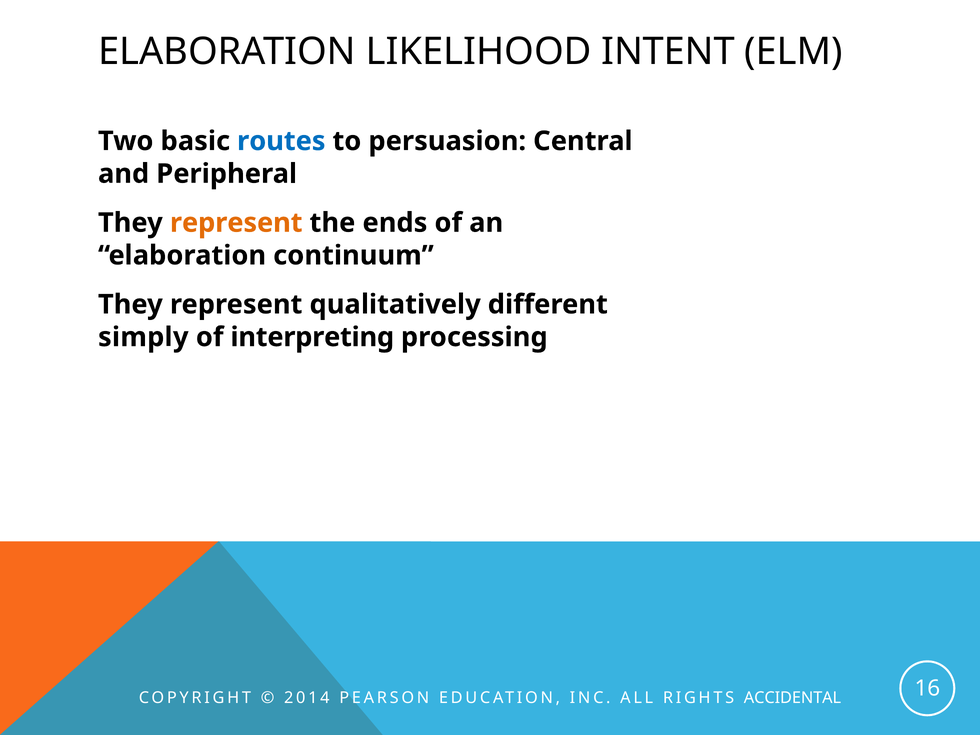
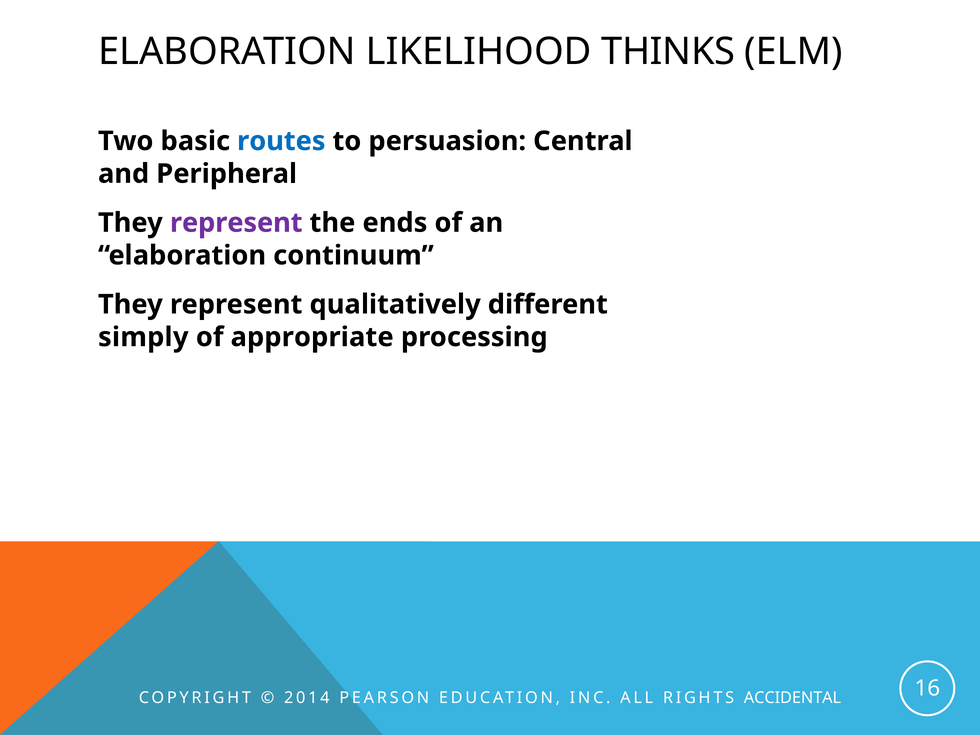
INTENT: INTENT -> THINKS (668, 52)
represent colour: orange -> purple (236, 223)
interpreting: interpreting -> appropriate (312, 337)
